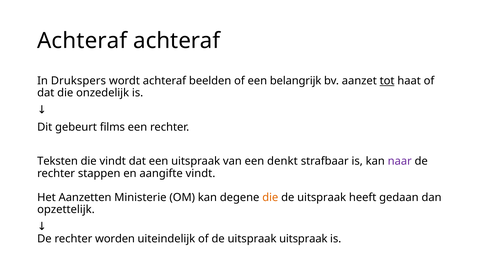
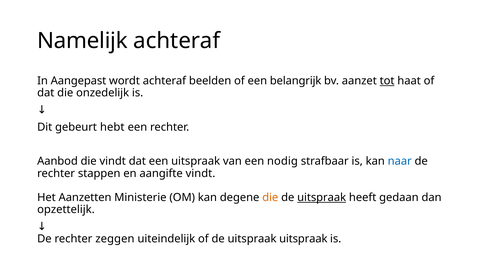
Achteraf: Achteraf -> Namelijk (82, 41)
Drukspers: Drukspers -> Aangepast (79, 81)
films: films -> hebt (112, 127)
Teksten: Teksten -> Aanbod (58, 162)
denkt: denkt -> nodig (282, 162)
naar colour: purple -> blue (400, 162)
uitspraak underline: none -> present (322, 198)
worden: worden -> zeggen (115, 239)
